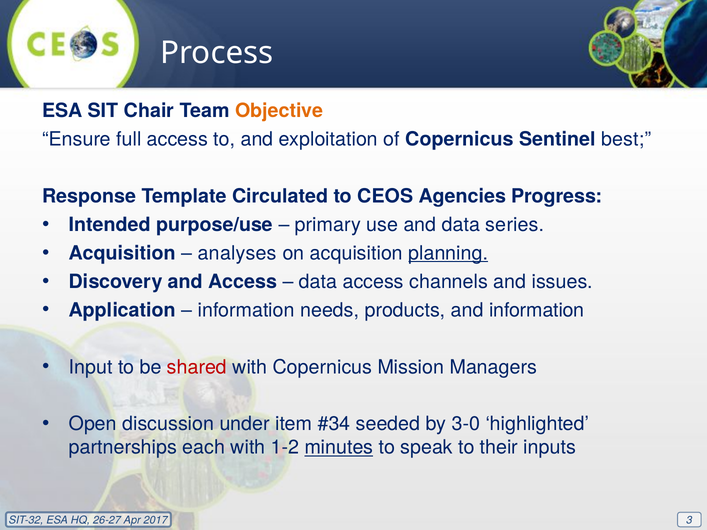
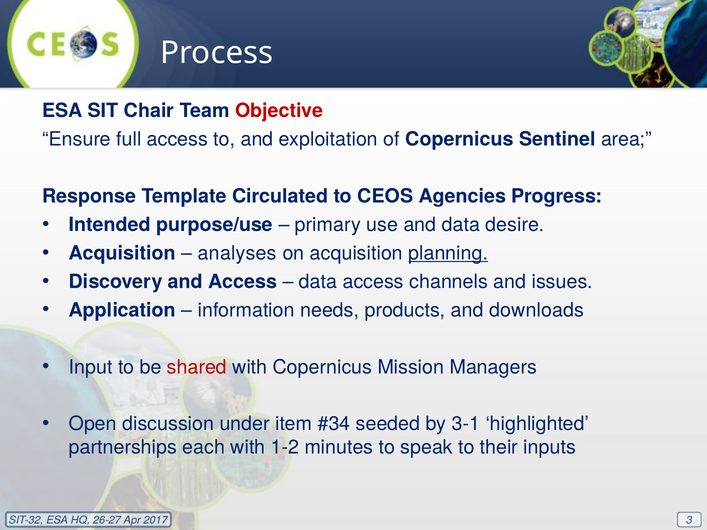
Objective colour: orange -> red (279, 111)
best: best -> area (626, 139)
series: series -> desire (515, 225)
and information: information -> downloads (537, 310)
3-0: 3-0 -> 3-1 (466, 424)
minutes underline: present -> none (339, 448)
